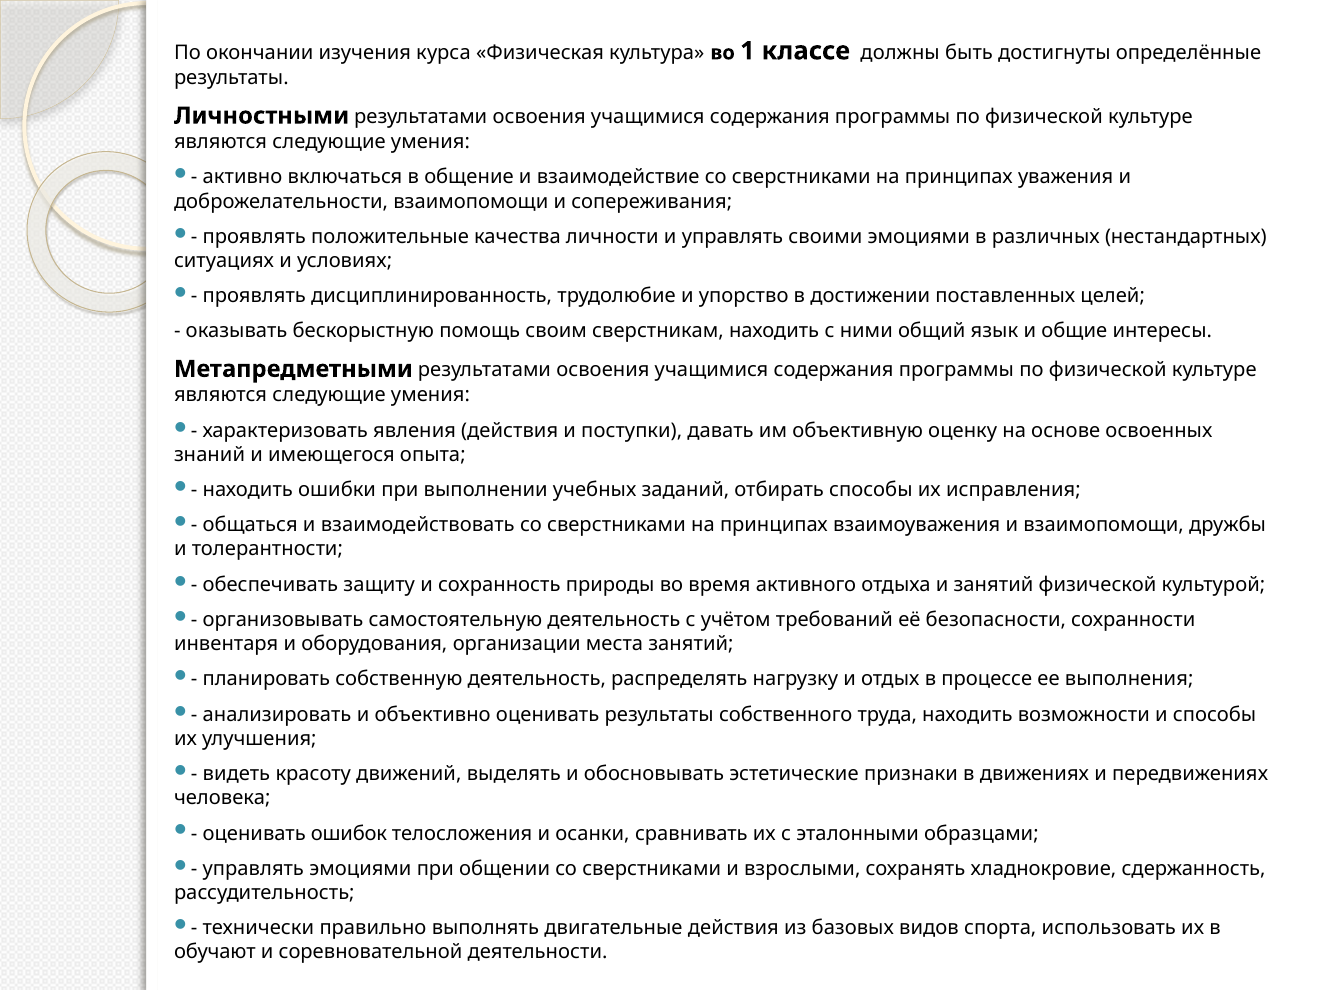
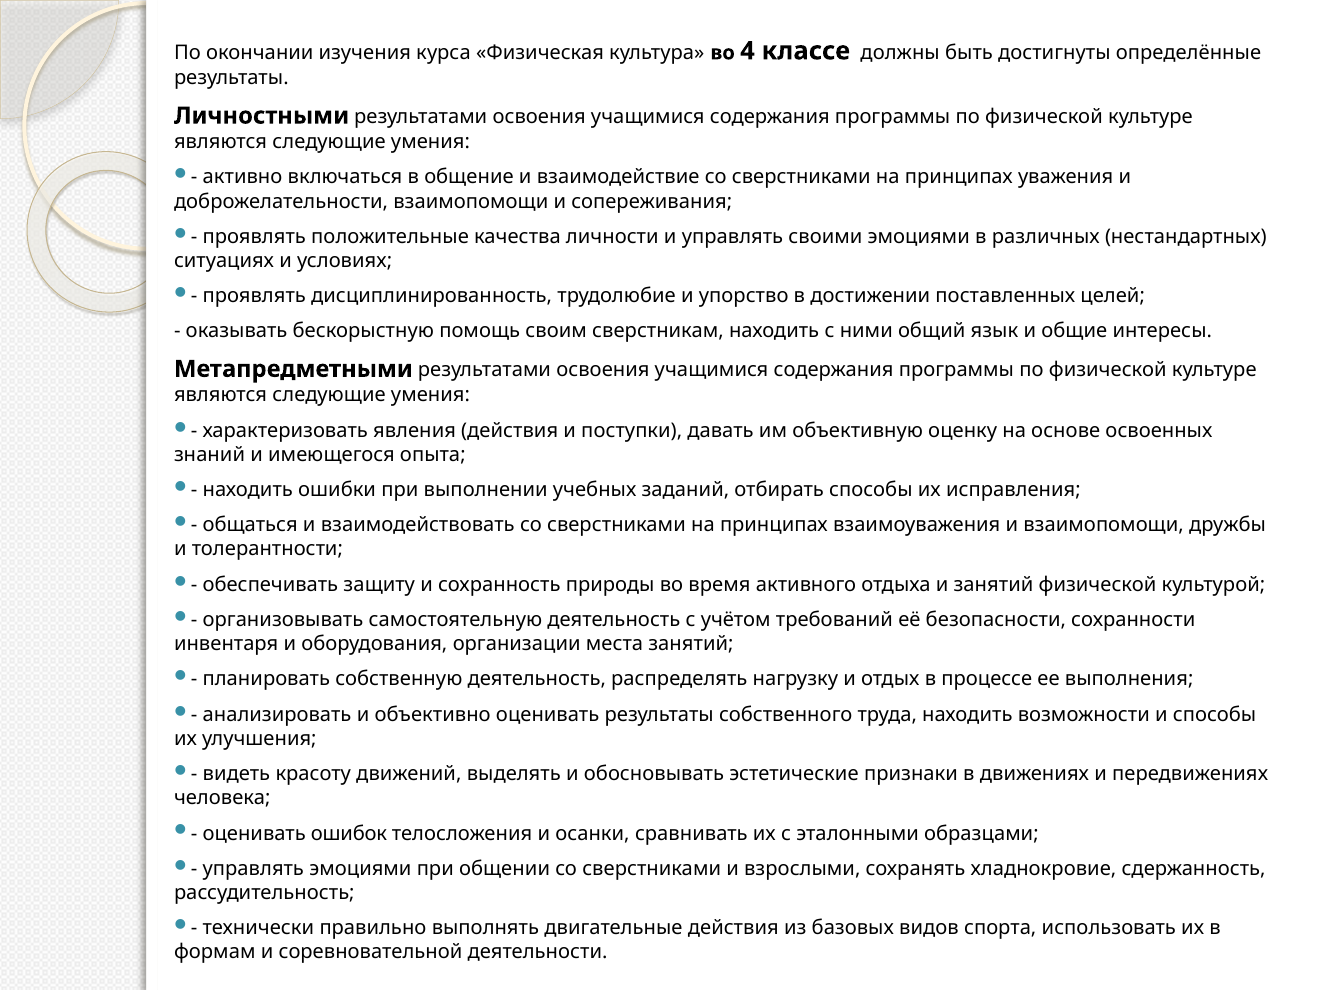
1: 1 -> 4 (747, 51)
обучают: обучают -> формам (215, 952)
